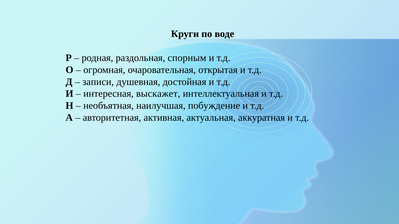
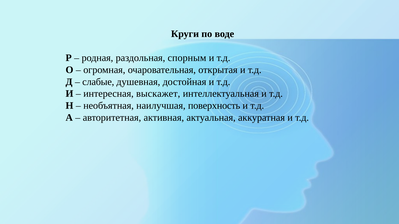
записи: записи -> слабые (98, 82)
побуждение: побуждение -> поверхность (214, 106)
